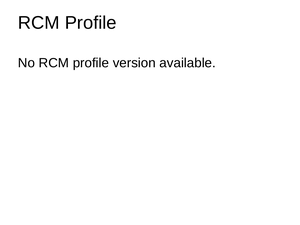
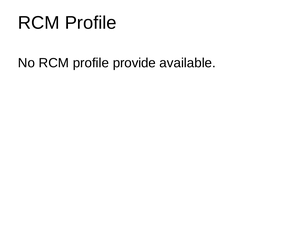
version: version -> provide (134, 63)
